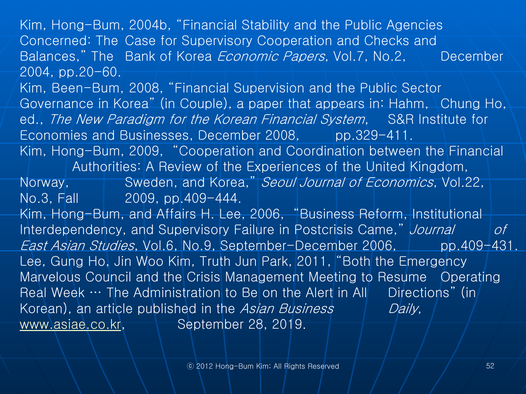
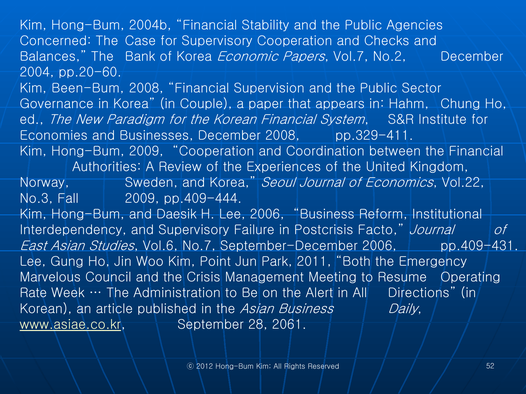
Affairs: Affairs -> Daesik (176, 214)
Came: Came -> Facto (381, 230)
No.9: No.9 -> No.7 (199, 246)
Truth: Truth -> Point (215, 262)
Real: Real -> Rate (33, 293)
2019: 2019 -> 2061 (289, 325)
